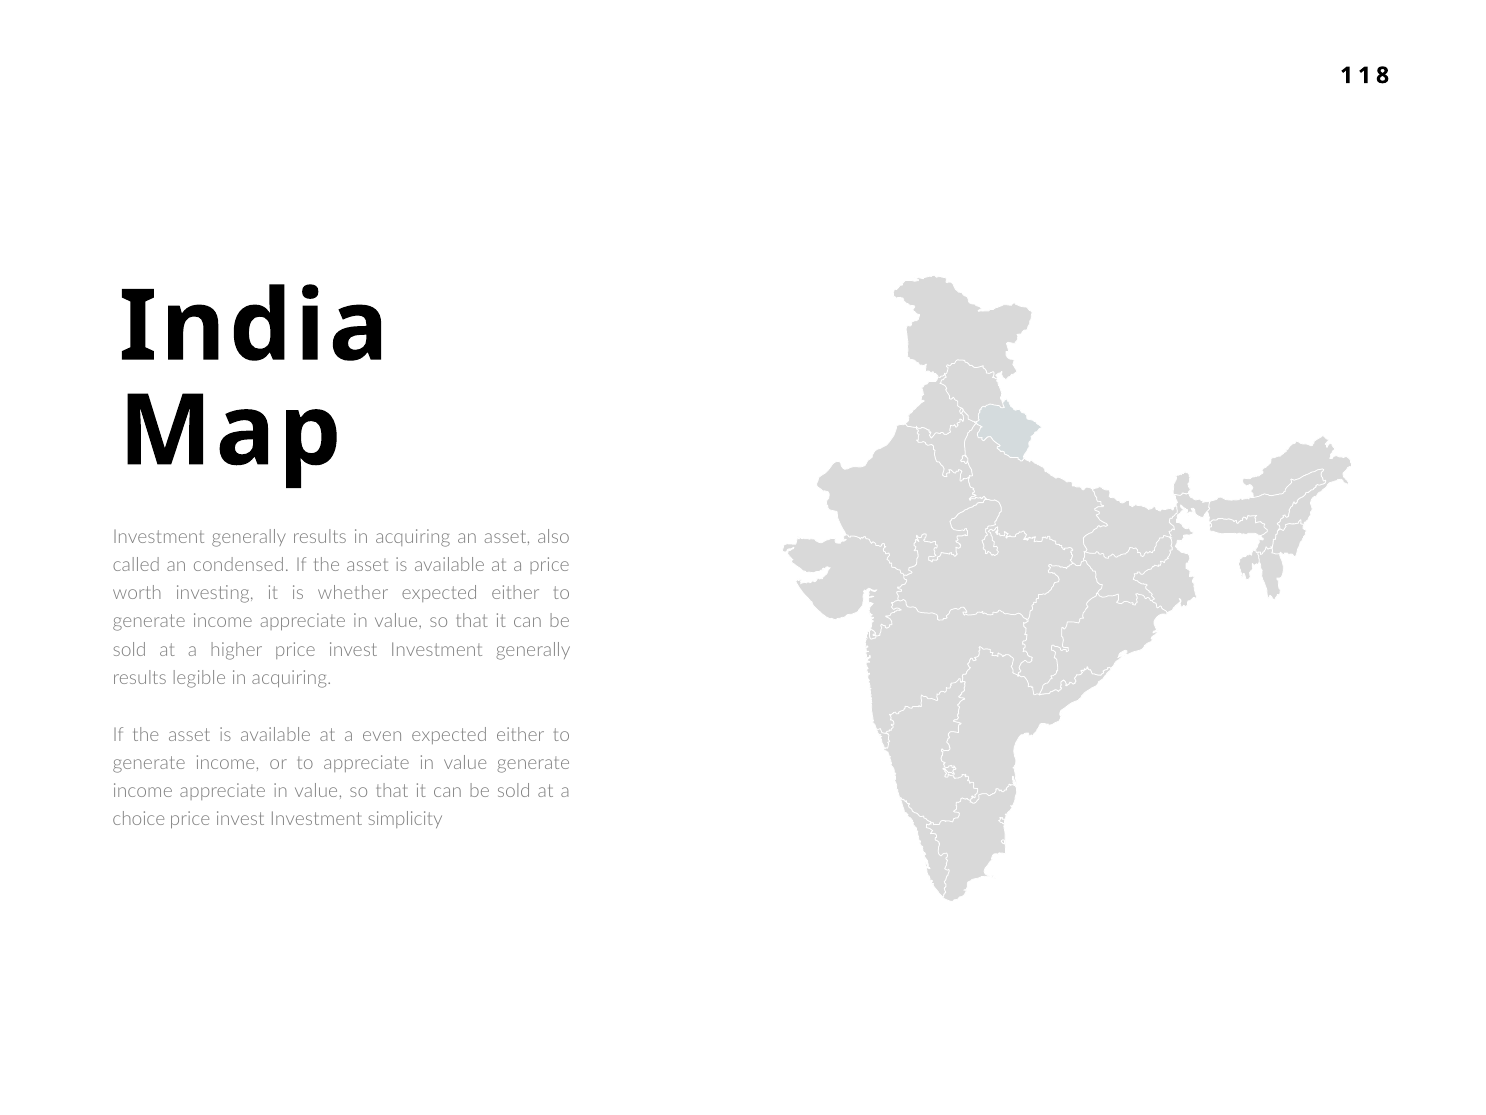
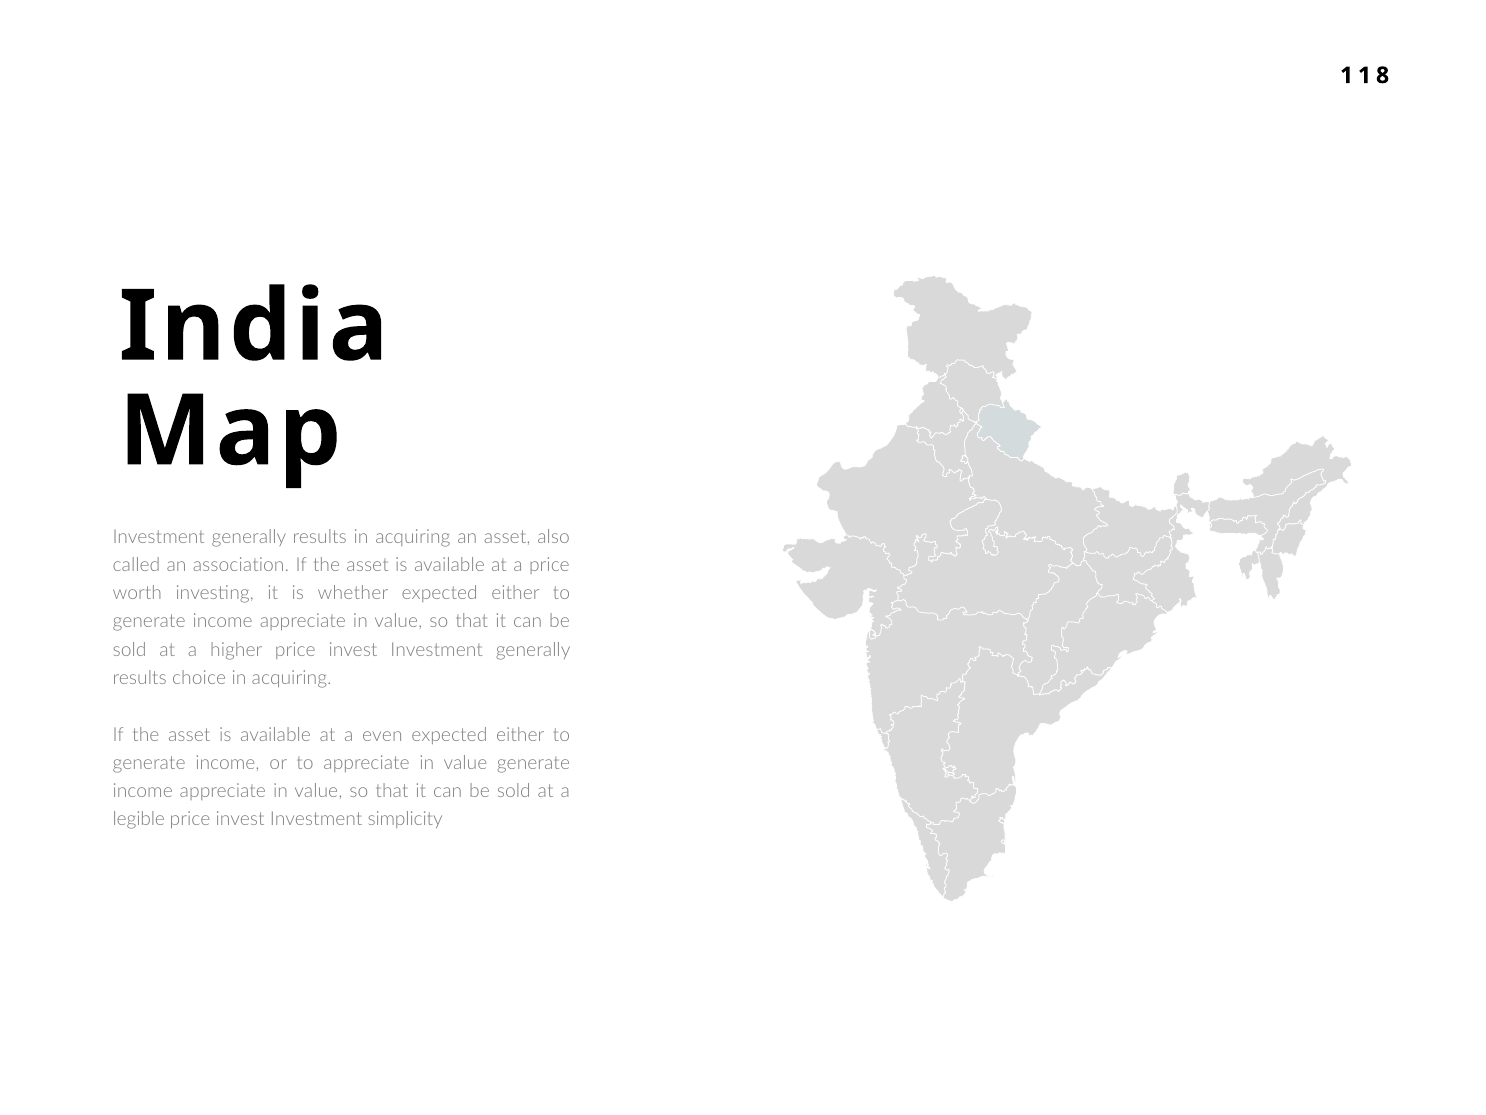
condensed: condensed -> association (241, 565)
legible: legible -> choice (199, 678)
choice: choice -> legible (139, 819)
